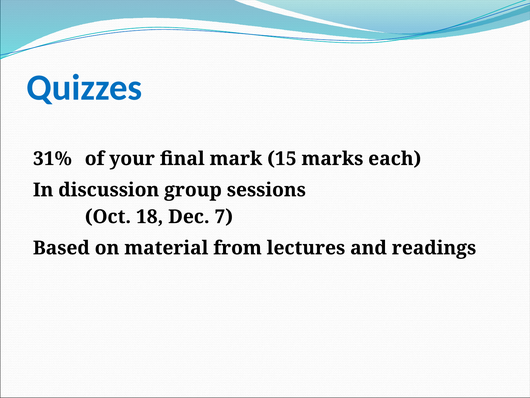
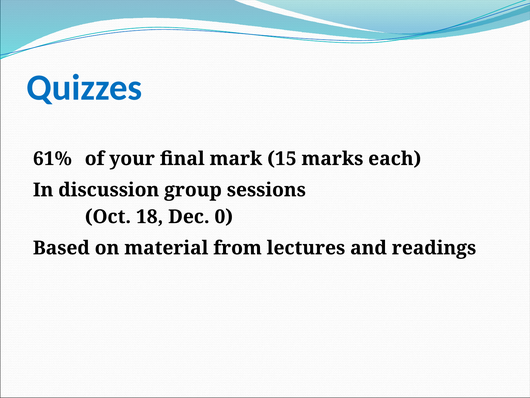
31%: 31% -> 61% (52, 159)
7: 7 -> 0 (224, 217)
